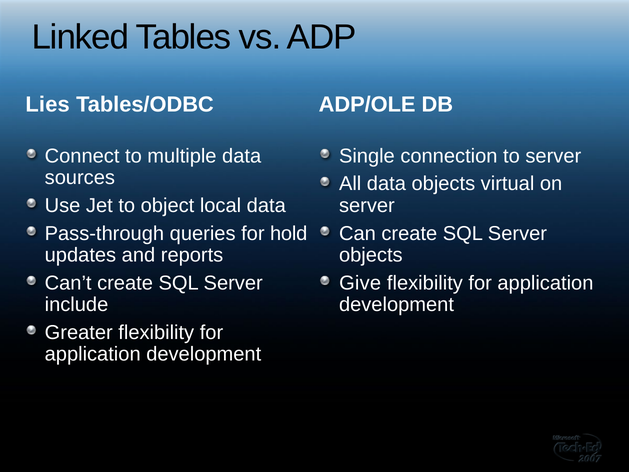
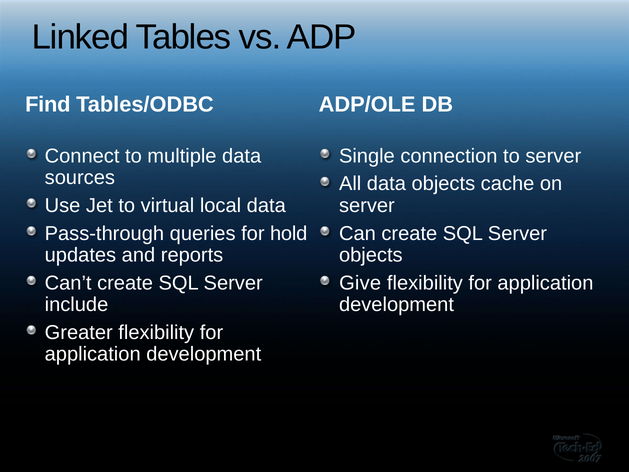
Lies: Lies -> Find (48, 105)
virtual: virtual -> cache (508, 184)
object: object -> virtual (167, 205)
